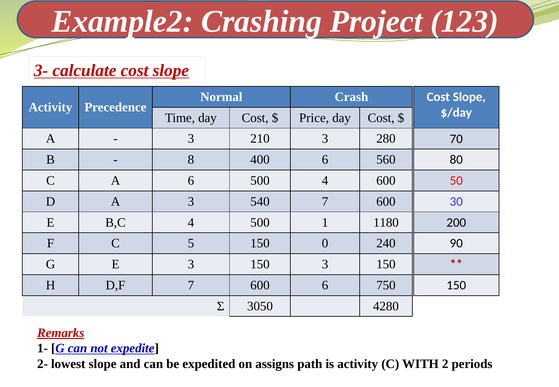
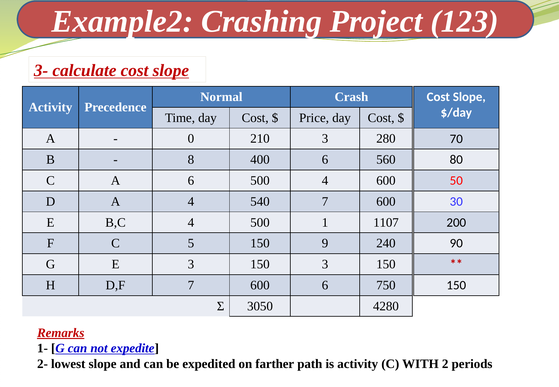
3: 3 -> 0 (191, 139)
A 3: 3 -> 4 (191, 201)
1180: 1180 -> 1107 (386, 222)
0: 0 -> 9 (325, 243)
assigns: assigns -> farther (275, 364)
